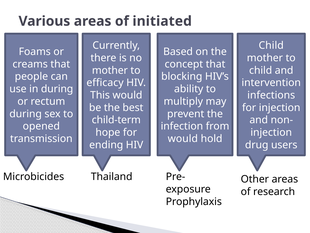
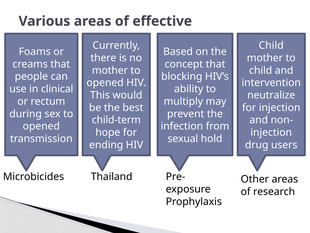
initiated: initiated -> effective (162, 21)
efficacy: efficacy -> opened (105, 83)
in during: during -> clinical (57, 89)
infections: infections -> neutralize (271, 95)
would: would -> sexual (183, 138)
